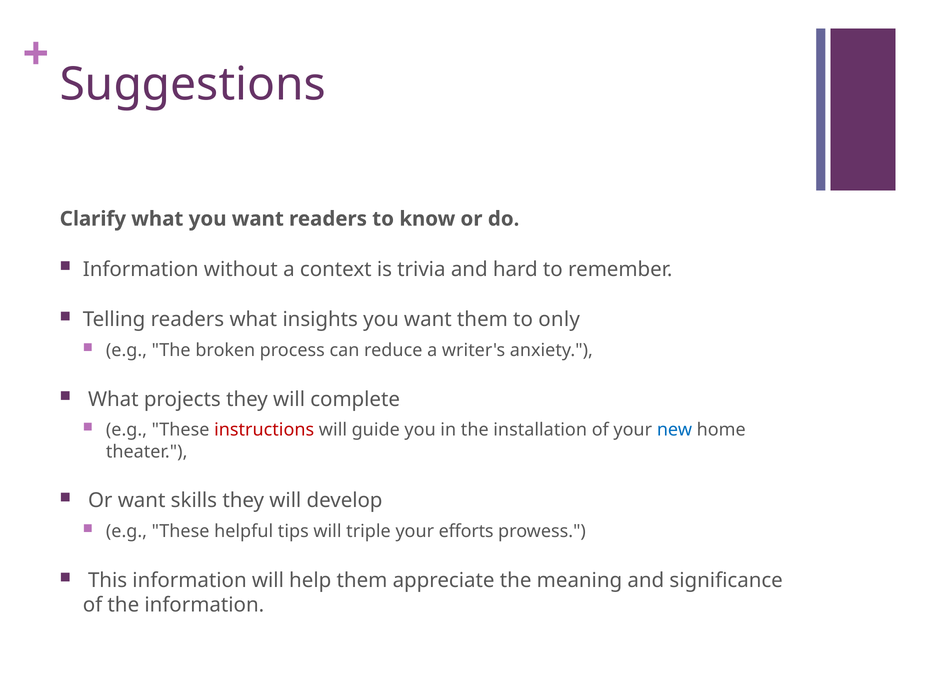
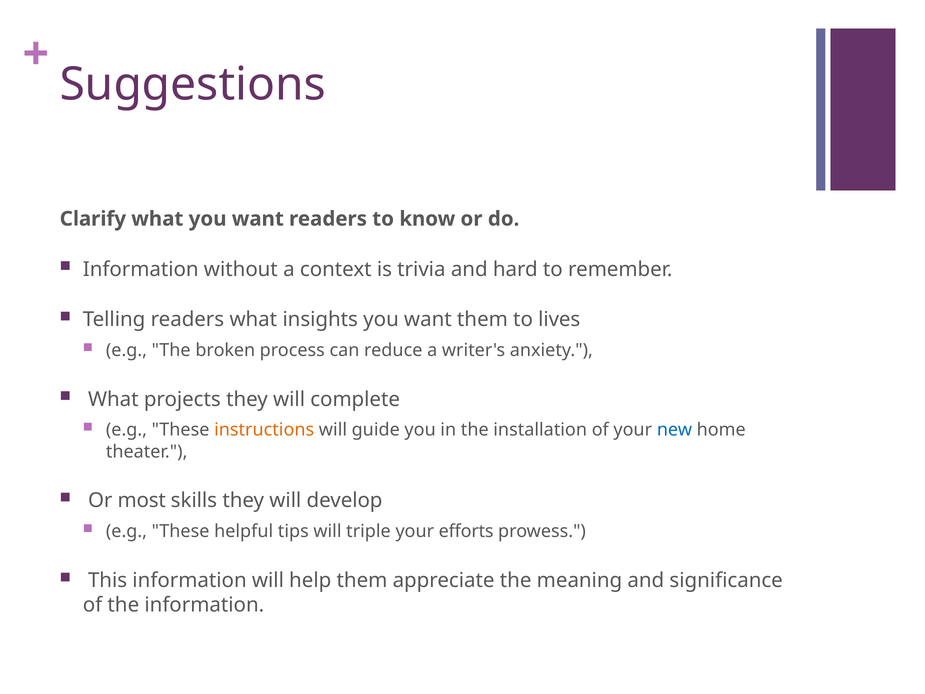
only: only -> lives (559, 320)
instructions colour: red -> orange (264, 430)
Or want: want -> most (142, 500)
